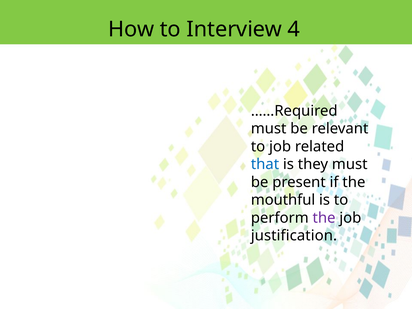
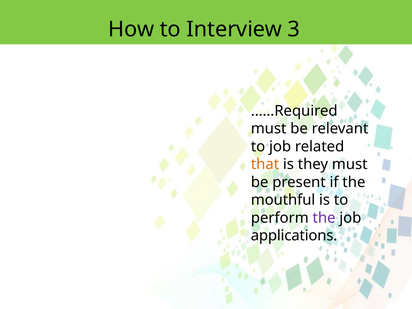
4: 4 -> 3 (294, 29)
that colour: blue -> orange (265, 164)
justification: justification -> applications (294, 236)
